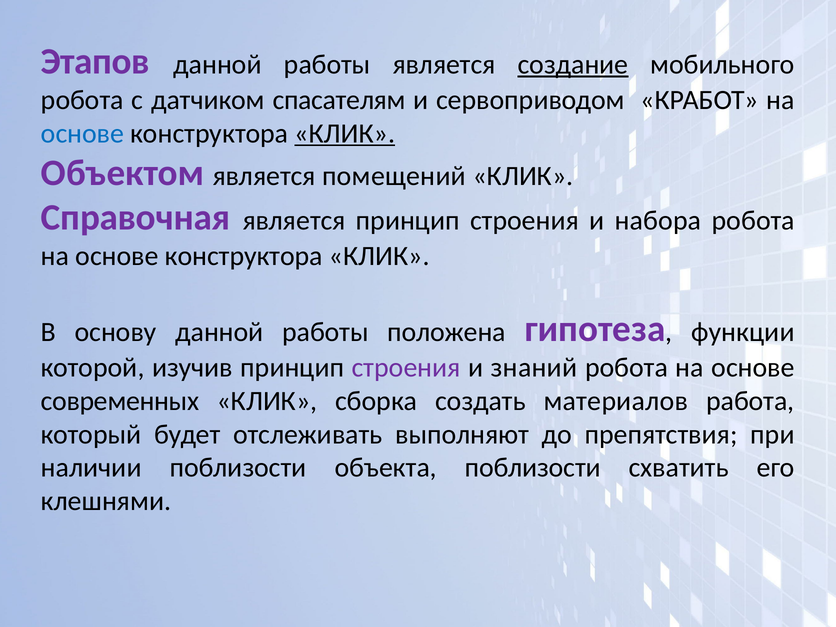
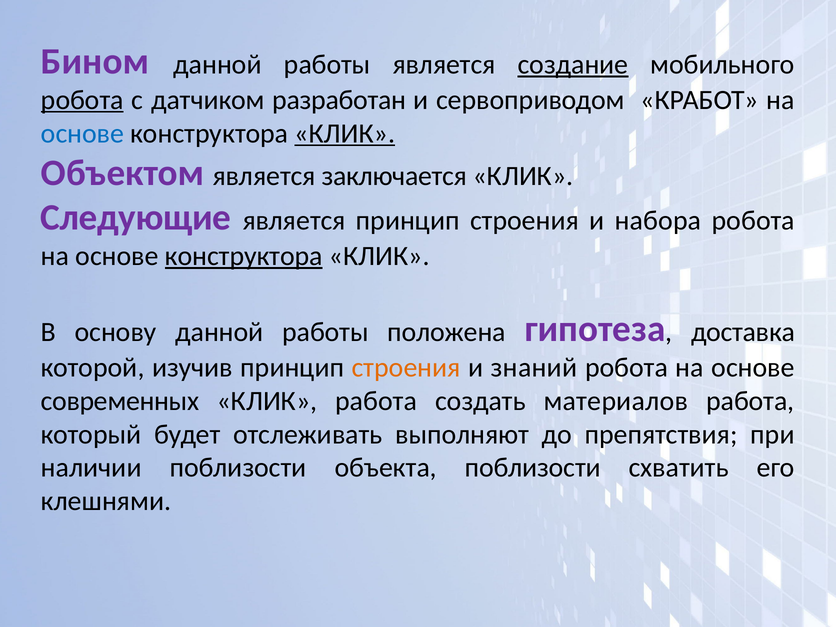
Этапов: Этапов -> Бином (95, 61)
робота underline: none -> present (82, 100)
спасателям: спасателям -> разработан (339, 100)
помещений: помещений -> заключается (394, 176)
Справочная: Справочная -> Следующие (136, 218)
конструктора underline: none -> present (244, 256)
функции: функции -> доставка (743, 332)
строения colour: purple -> orange (406, 367)
КЛИК сборка: сборка -> работа (376, 401)
